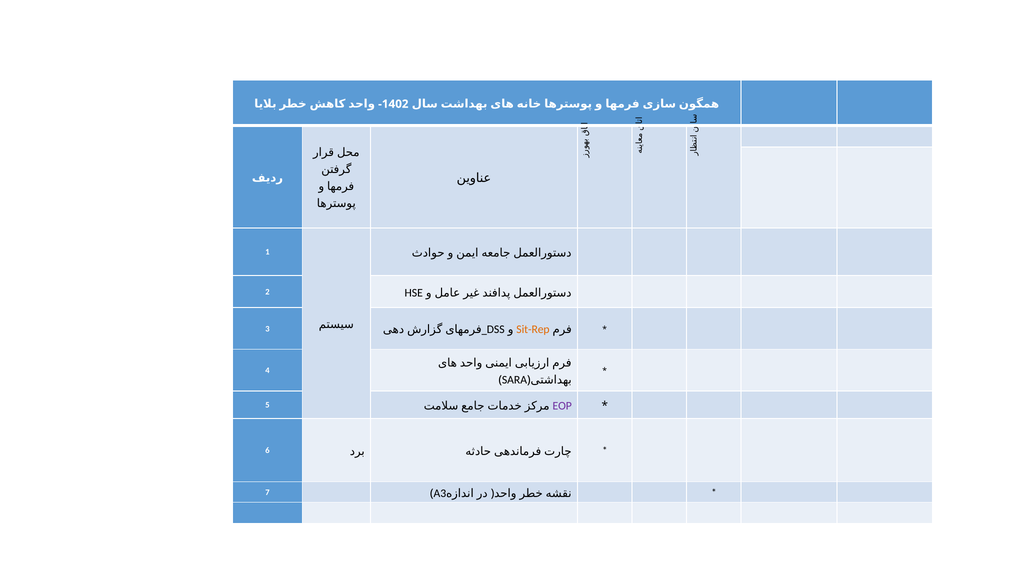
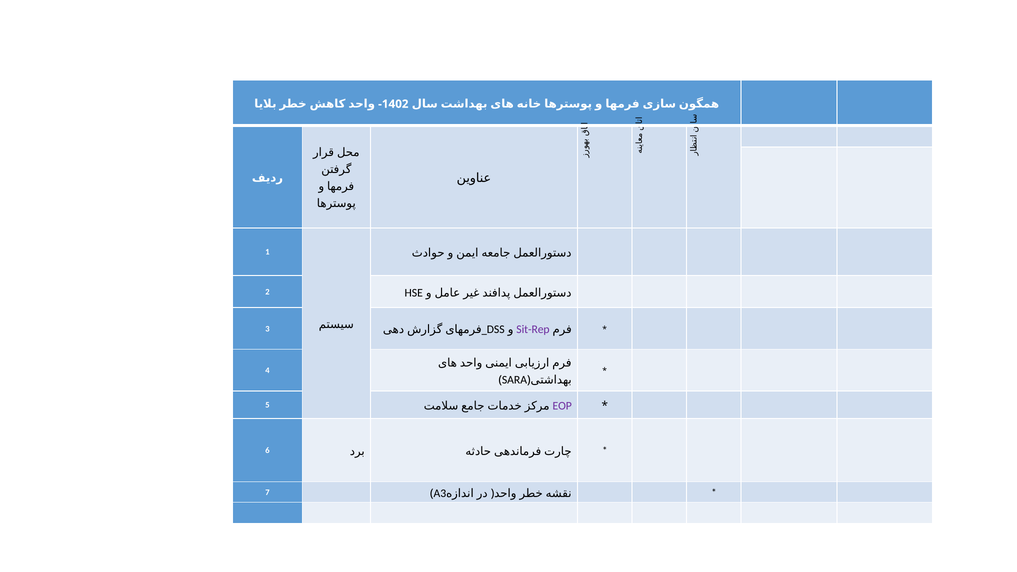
Sit-Rep colour: orange -> purple (533, 330)
